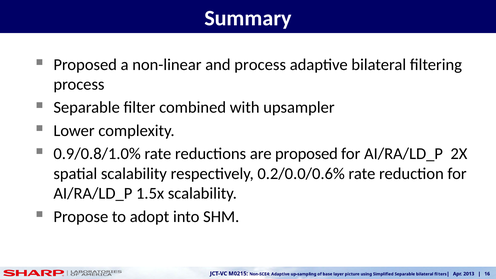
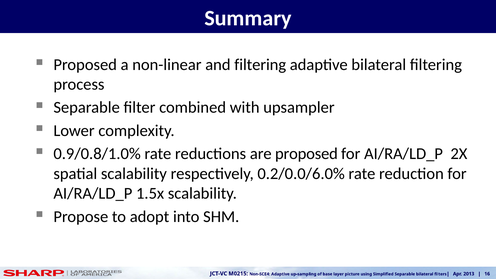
and process: process -> filtering (260, 65)
0.2/0.0/0.6%: 0.2/0.0/0.6% -> 0.2/0.0/6.0% (301, 174)
